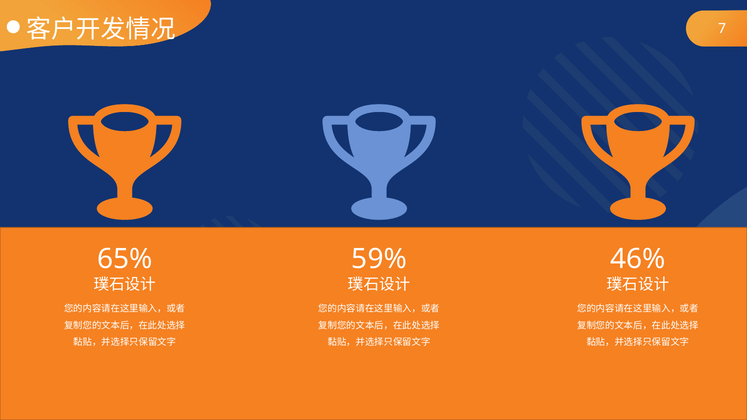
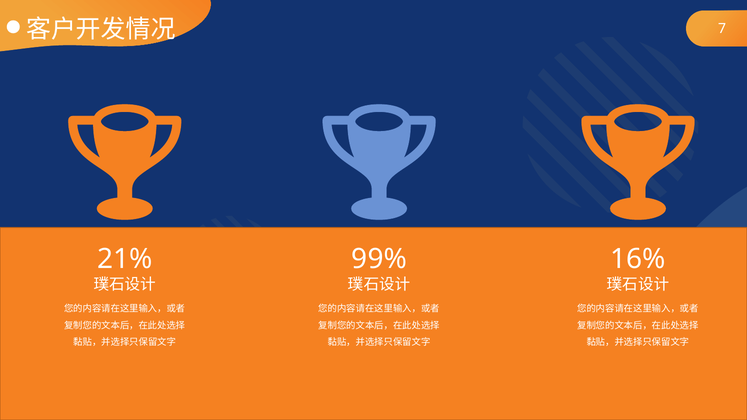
65%: 65% -> 21% (125, 259)
59%: 59% -> 99% (379, 259)
46%: 46% -> 16% (638, 259)
